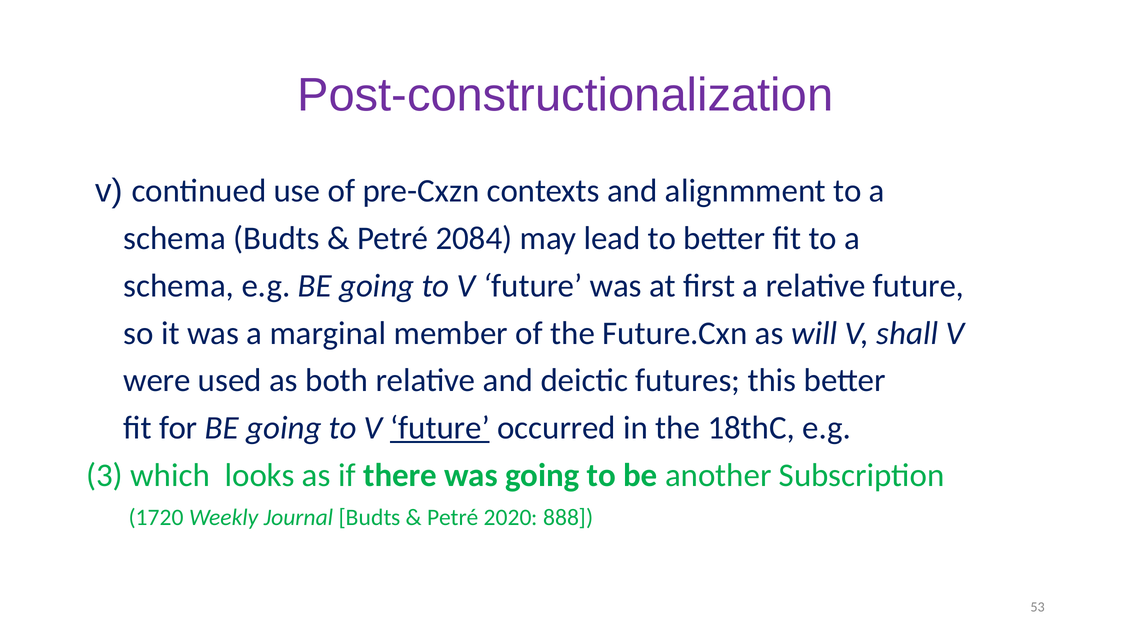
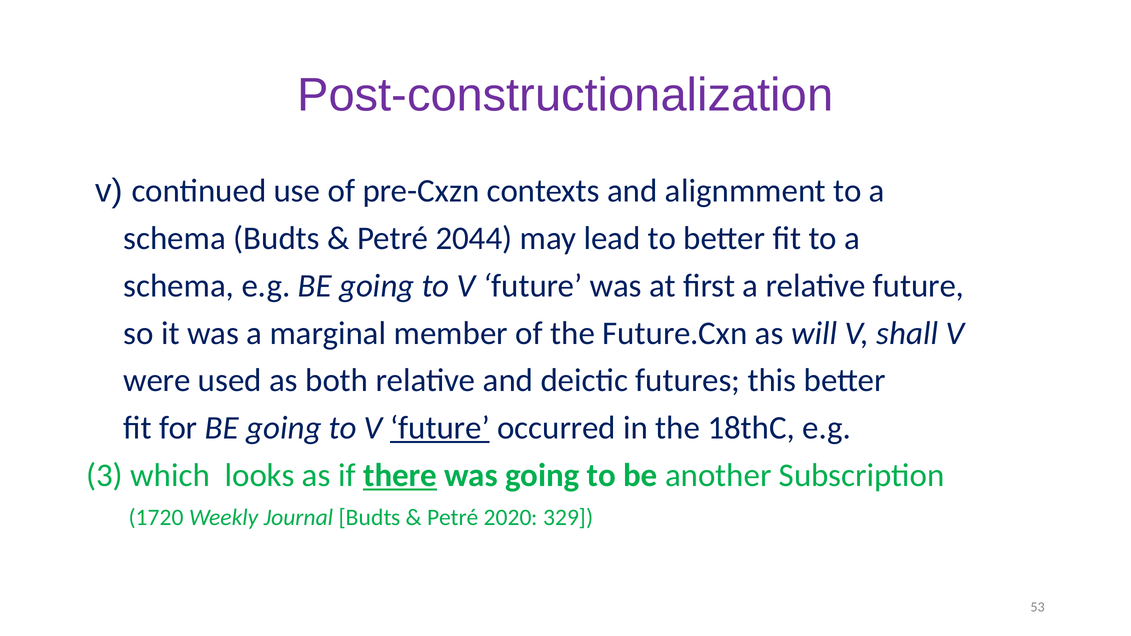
2084: 2084 -> 2044 (474, 239)
there underline: none -> present (400, 475)
888: 888 -> 329 (568, 518)
